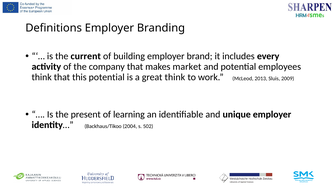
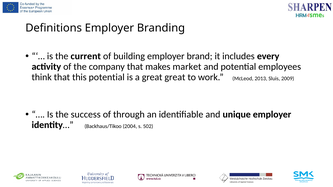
great think: think -> great (175, 77)
present: present -> success (86, 115)
learning: learning -> through (129, 115)
